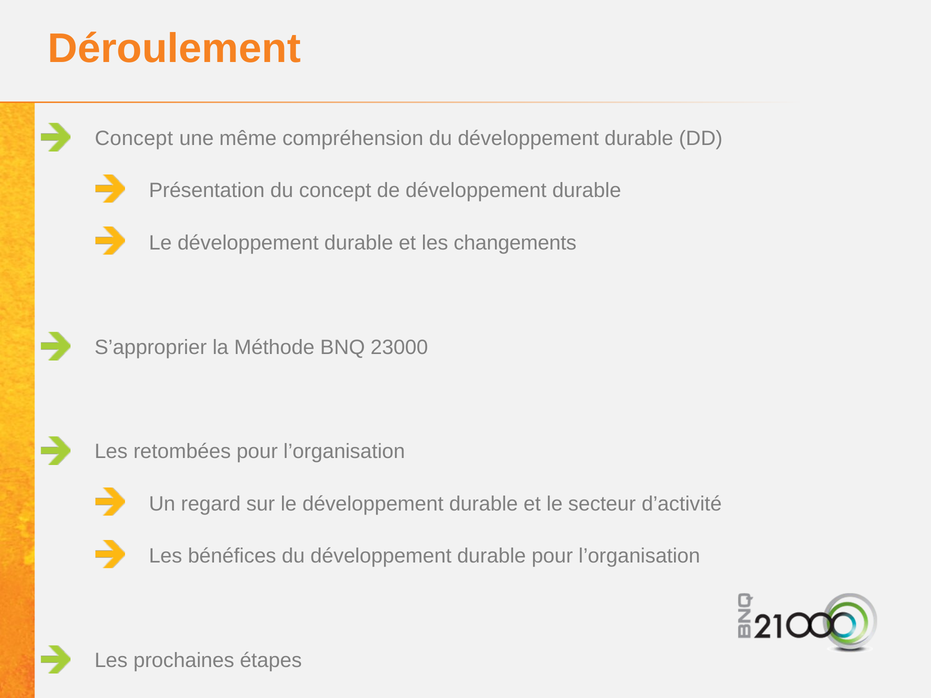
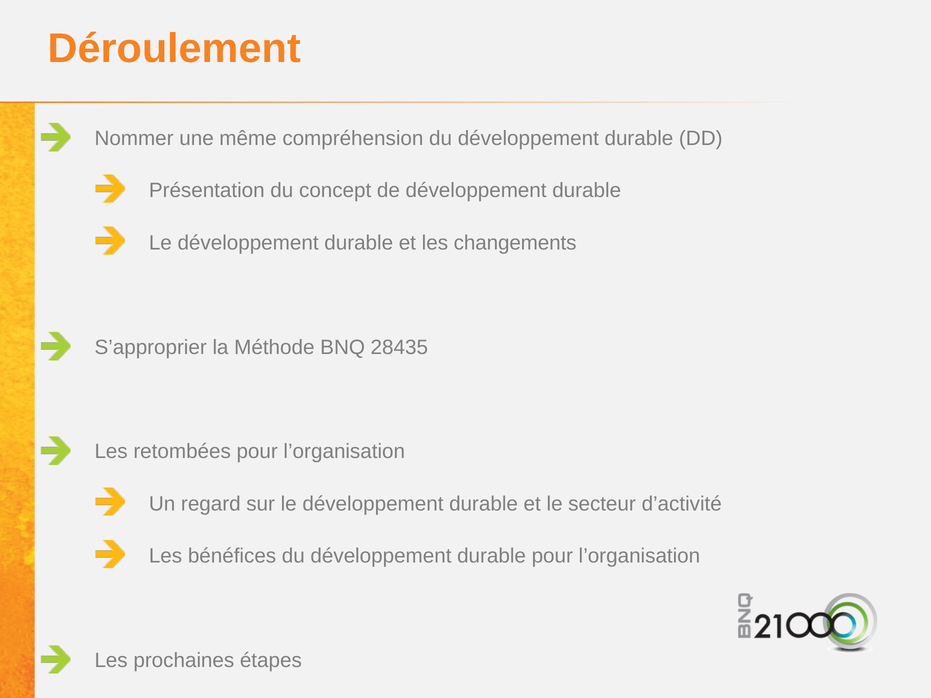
Concept: Concept -> Nommer (134, 138)
23000: 23000 -> 28435 (399, 347)
